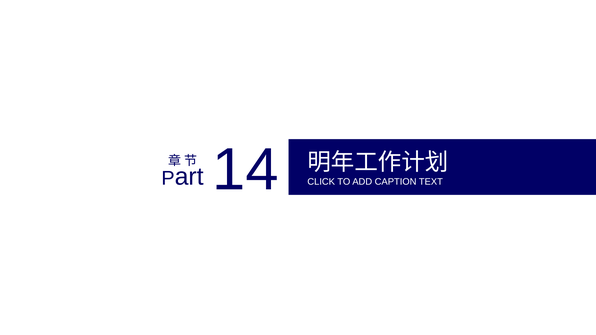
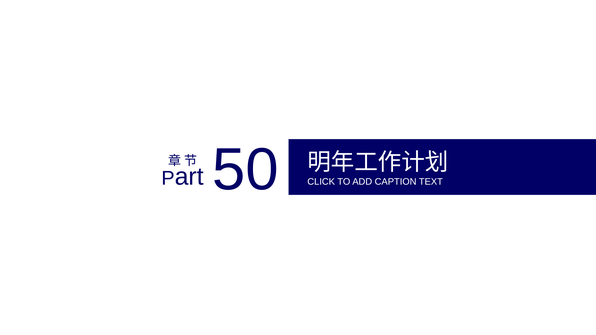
14: 14 -> 50 (245, 170)
